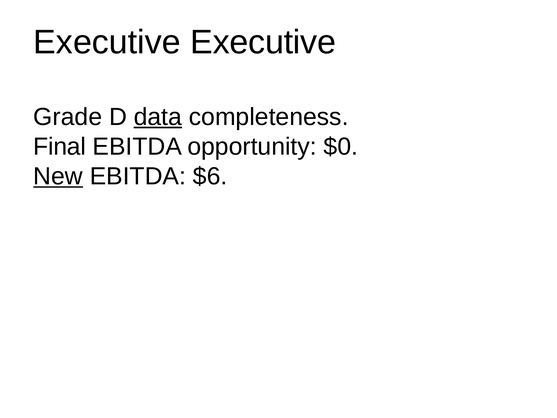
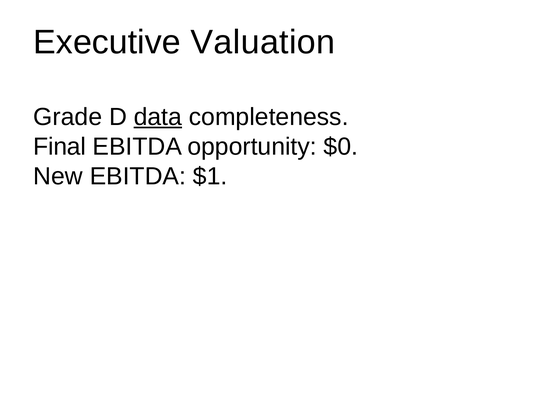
Executive Executive: Executive -> Valuation (263, 42)
New underline: present -> none (58, 176)
$6: $6 -> $1 (210, 176)
